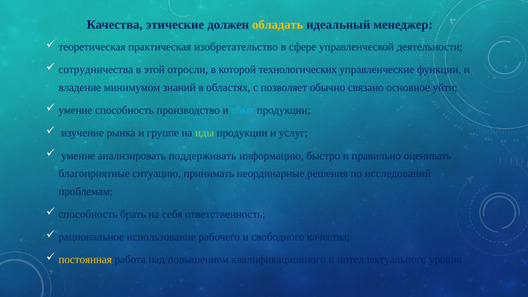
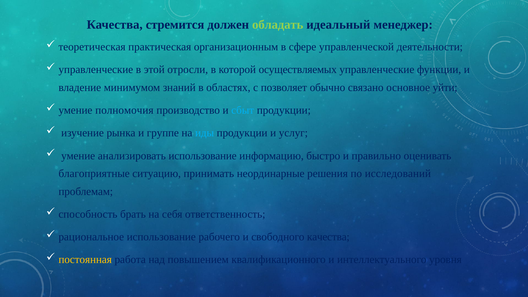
этические: этические -> стремится (175, 25)
обладать colour: yellow -> light green (278, 25)
изобретательство: изобретательство -> организационным (236, 47)
сотрудничества: сотрудничества -> управленческие (96, 70)
технологических: технологических -> осуществляемых (298, 70)
умение способность: способность -> полномочия (124, 110)
иды colour: light green -> light blue (205, 133)
анализировать поддерживать: поддерживать -> использование (203, 156)
